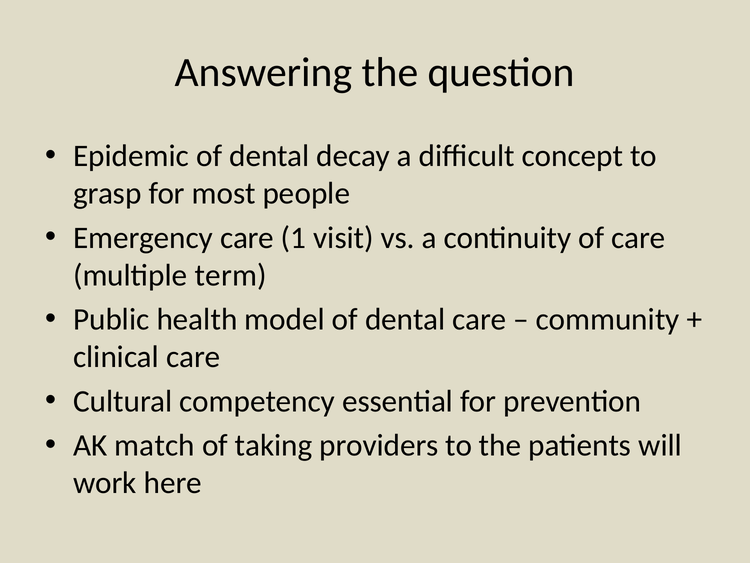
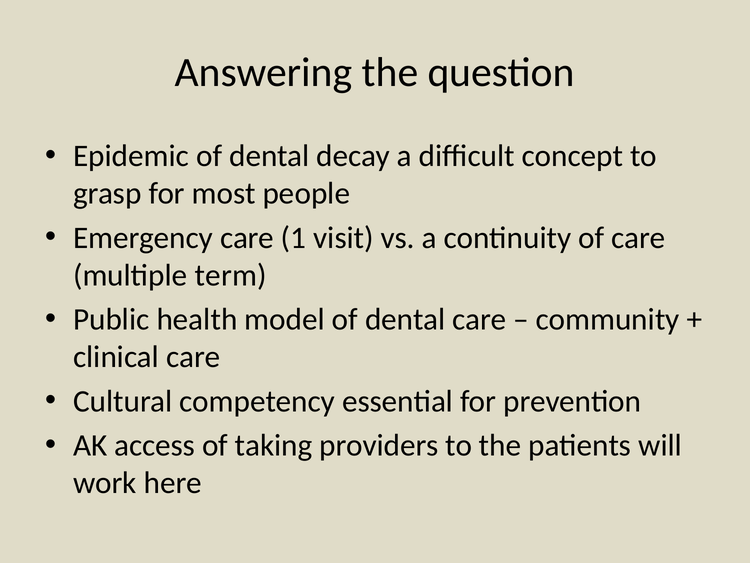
match: match -> access (155, 445)
